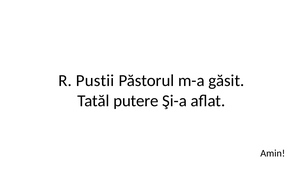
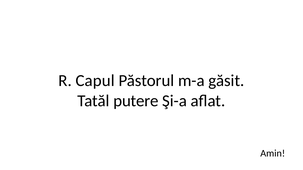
Pustii: Pustii -> Capul (95, 81)
